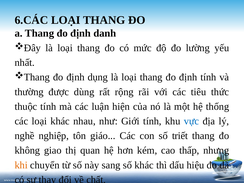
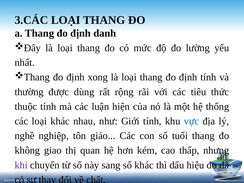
6.CÁC: 6.CÁC -> 3.CÁC (31, 20)
dụng: dụng -> xong (98, 77)
triết: triết -> tuổi (180, 136)
khi colour: orange -> purple (21, 165)
